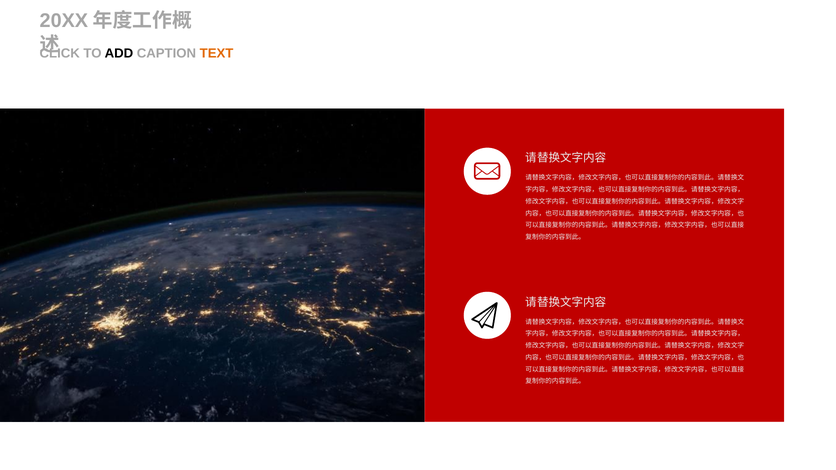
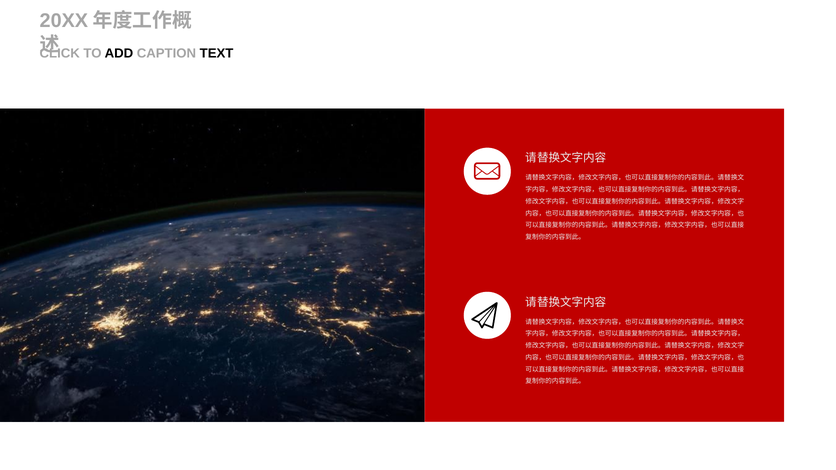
TEXT colour: orange -> black (217, 54)
